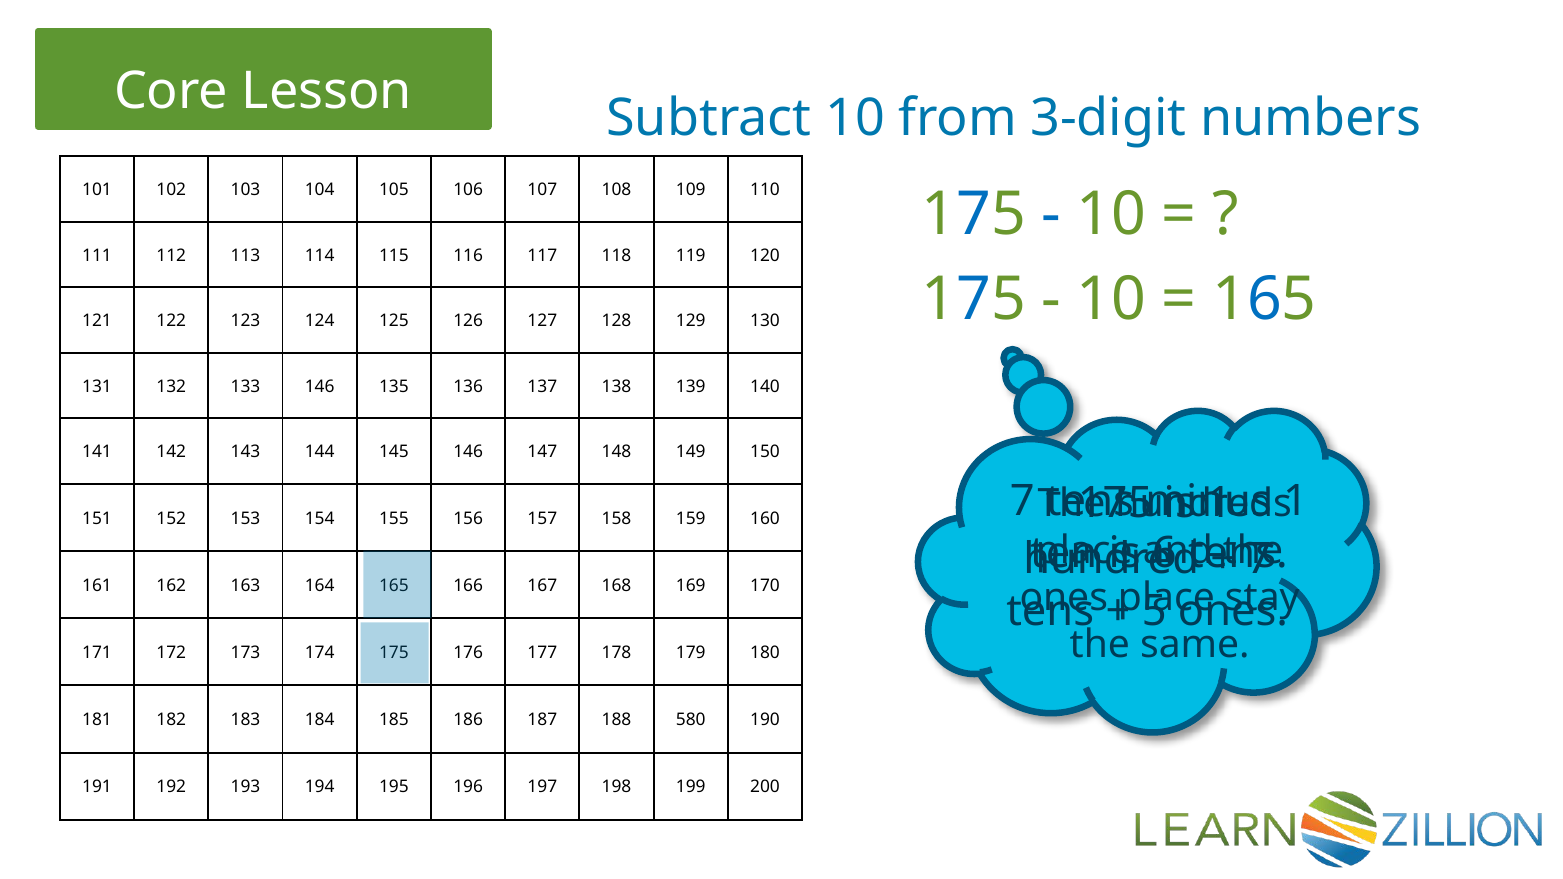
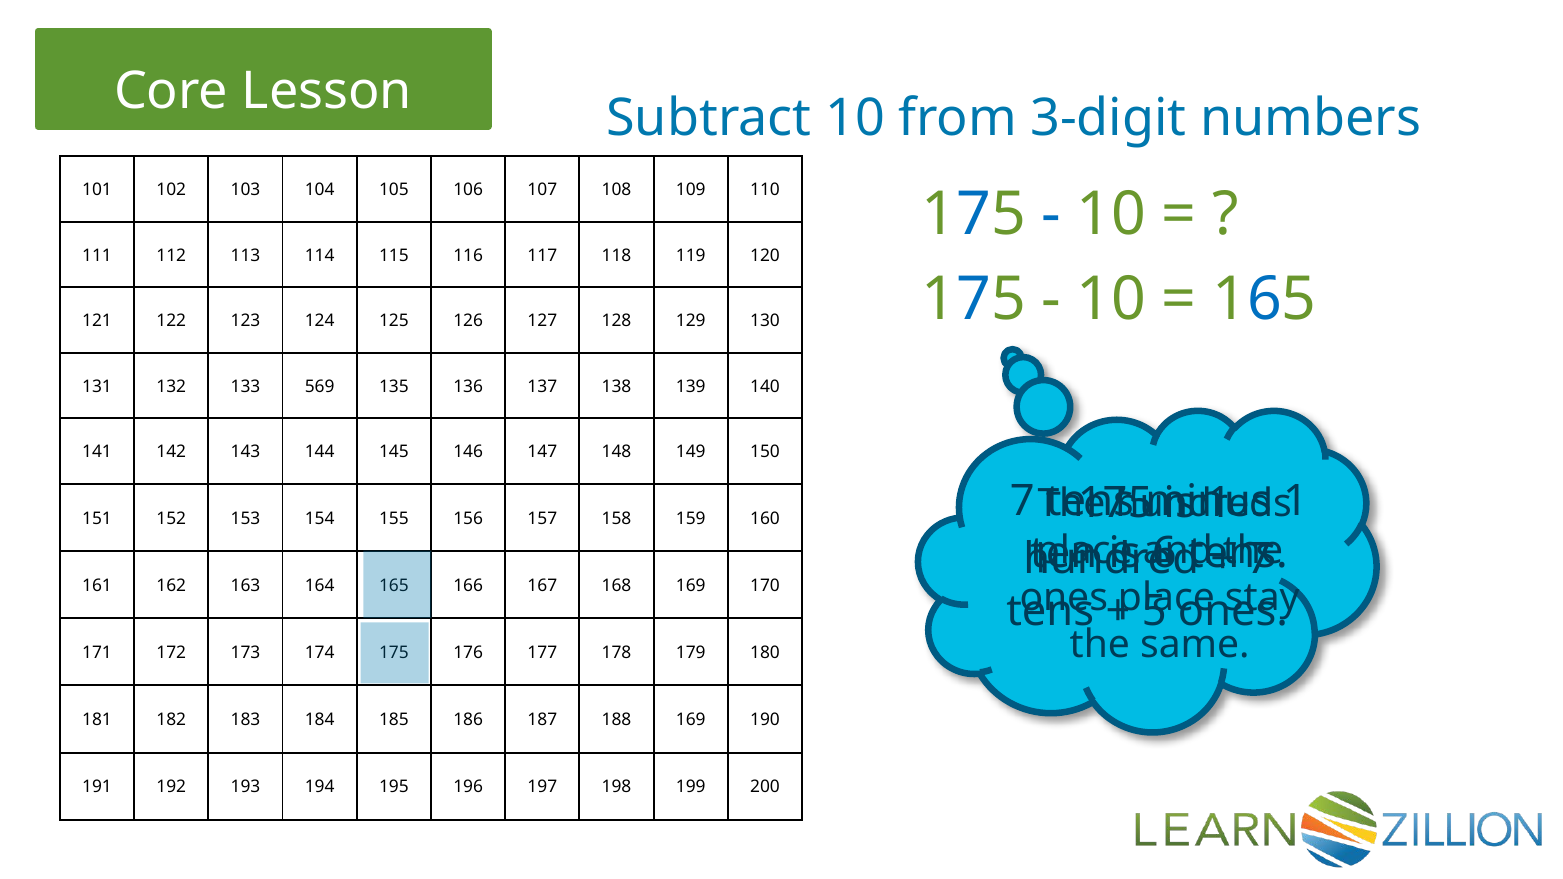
133 146: 146 -> 569 (320, 386)
188 580: 580 -> 169 (691, 720)
